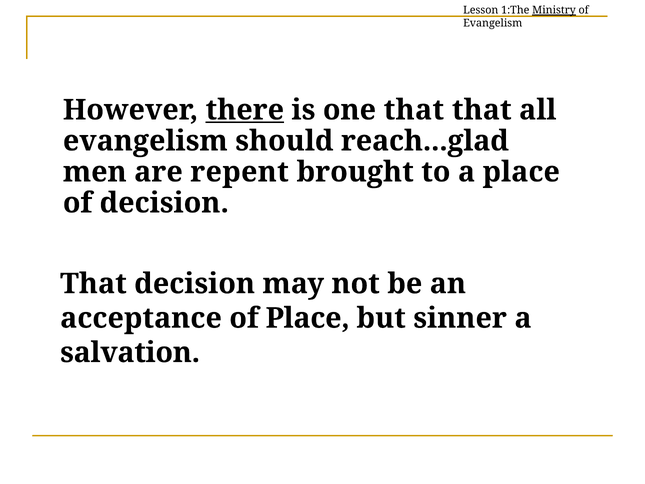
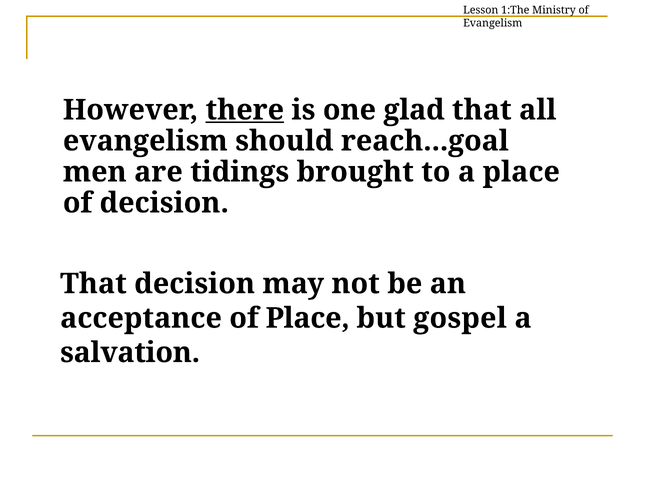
Ministry underline: present -> none (554, 10)
one that: that -> glad (414, 110)
reach...glad: reach...glad -> reach...goal (425, 141)
repent: repent -> tidings (240, 172)
sinner: sinner -> gospel (460, 318)
